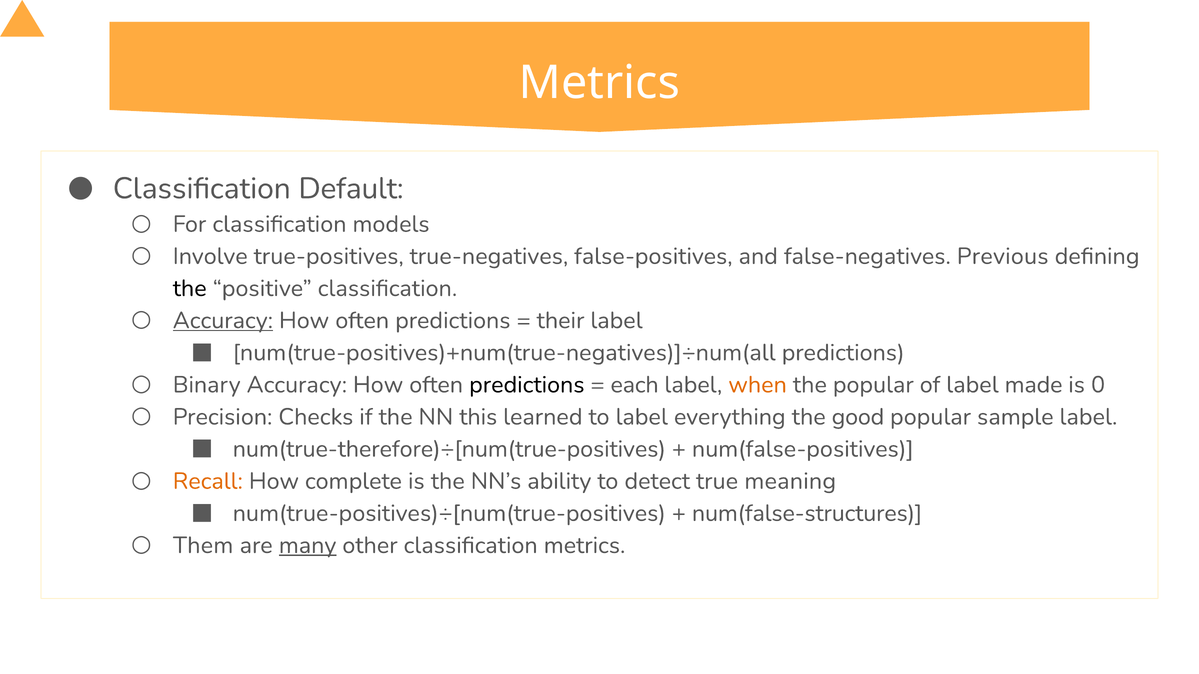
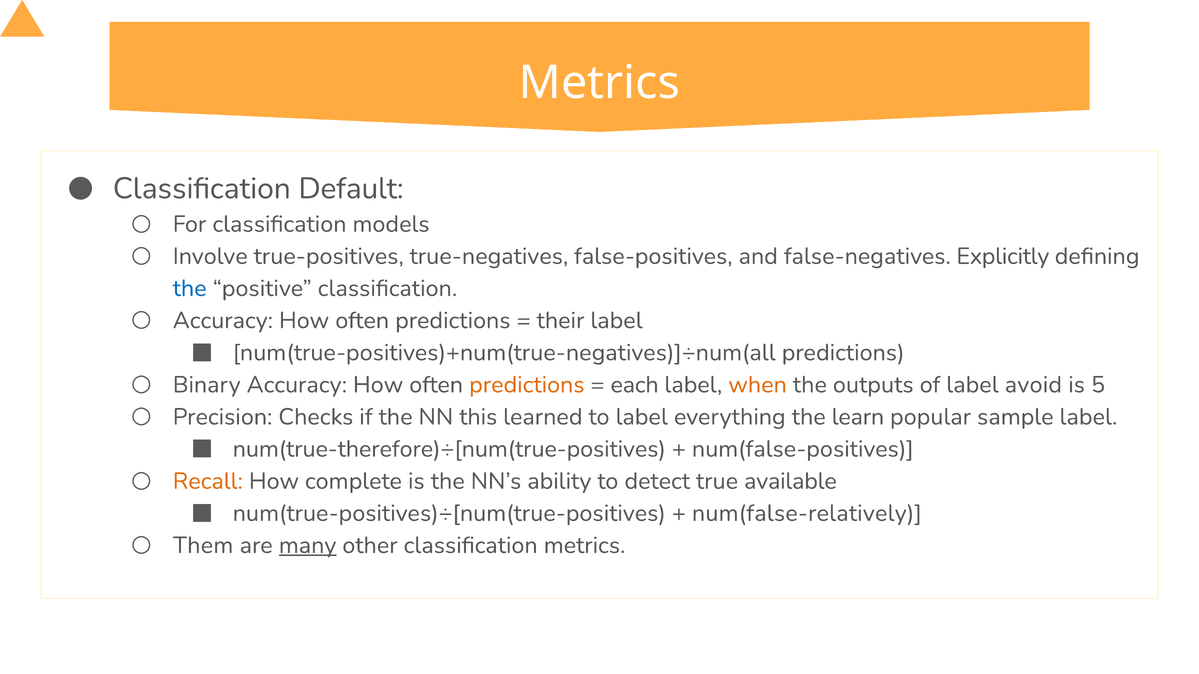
Previous: Previous -> Explicitly (1003, 256)
the colour: black -> blue (190, 289)
Accuracy underline: present -> none (223, 321)
predictions colour: black -> orange (527, 385)
the popular: popular -> outputs (873, 385)
made: made -> avoid (1033, 385)
0: 0 -> 5 (1098, 385)
good: good -> learn (858, 417)
meaning: meaning -> available (790, 481)
num(false-structures: num(false-structures -> num(false-relatively (807, 514)
